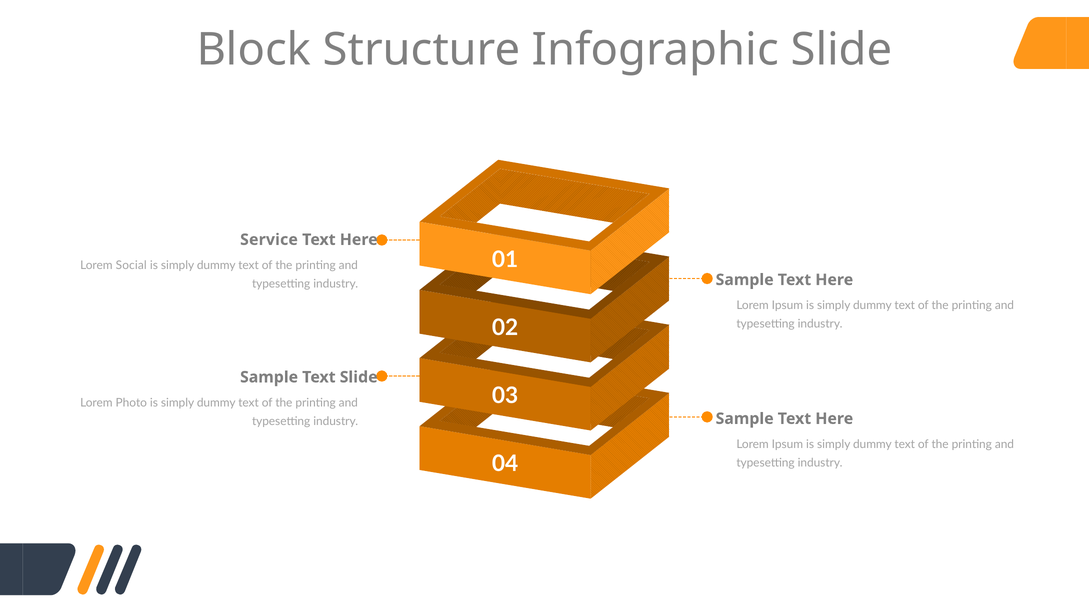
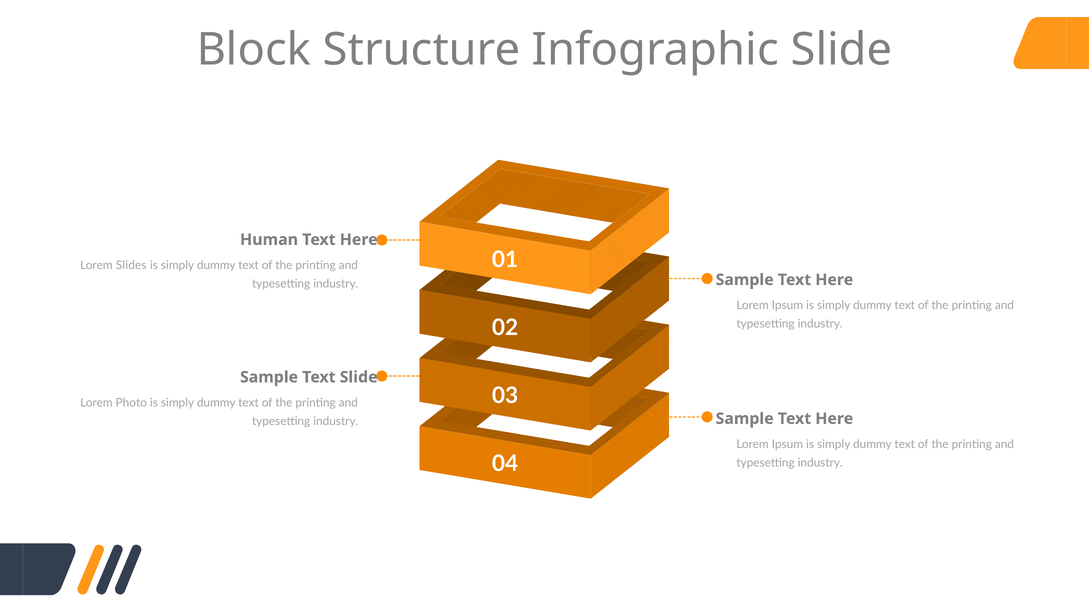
Service: Service -> Human (269, 239)
Social: Social -> Slides (131, 265)
